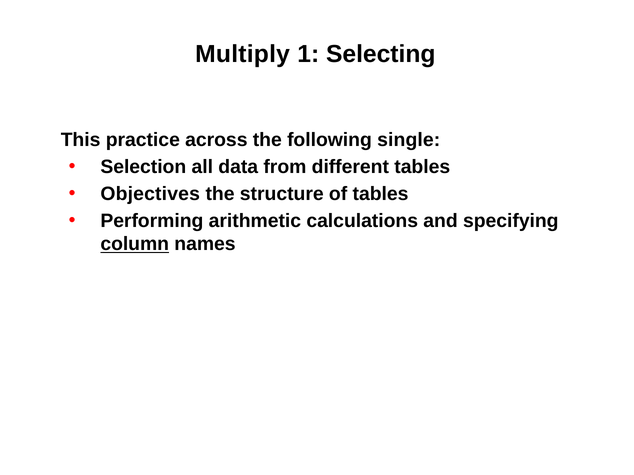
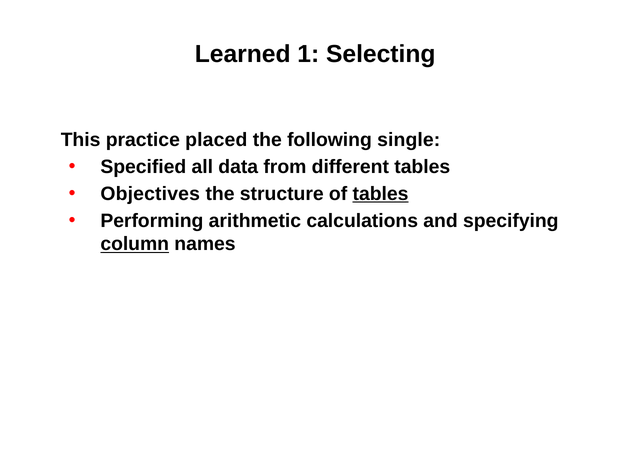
Multiply: Multiply -> Learned (243, 54)
across: across -> placed (216, 140)
Selection: Selection -> Specified (143, 167)
tables underline: none -> present (381, 194)
